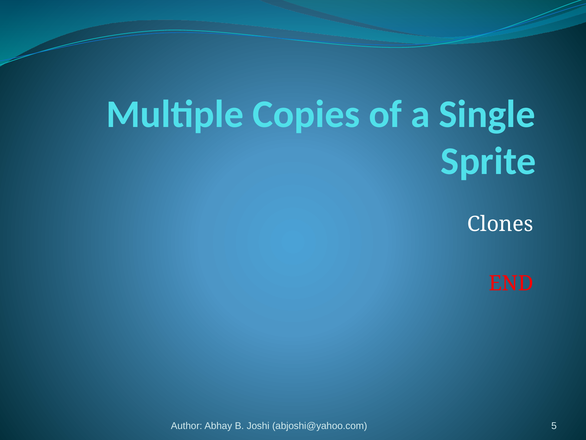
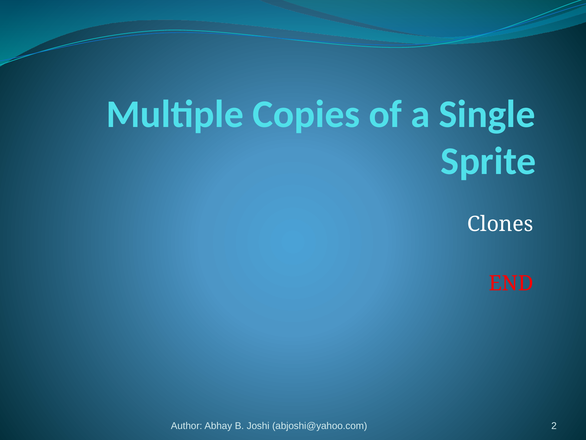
5: 5 -> 2 (554, 426)
